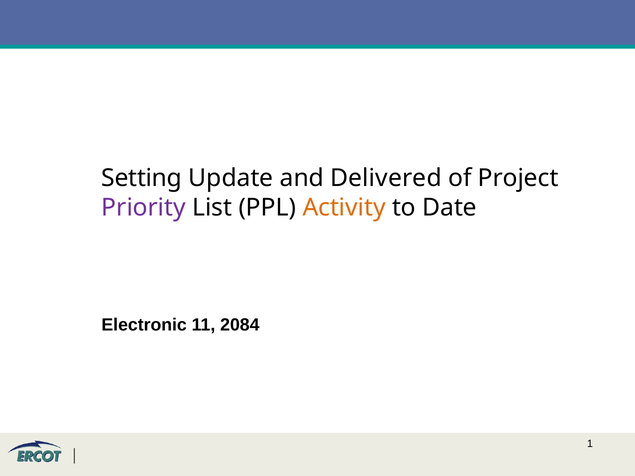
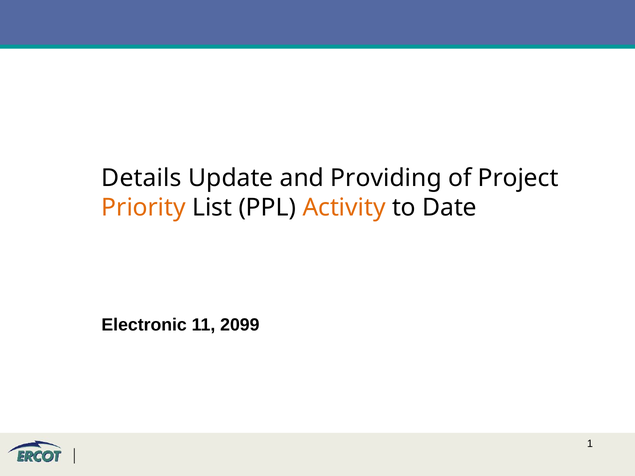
Setting: Setting -> Details (142, 178)
Delivered: Delivered -> Providing (386, 178)
Priority colour: purple -> orange (144, 208)
2084: 2084 -> 2099 (240, 325)
